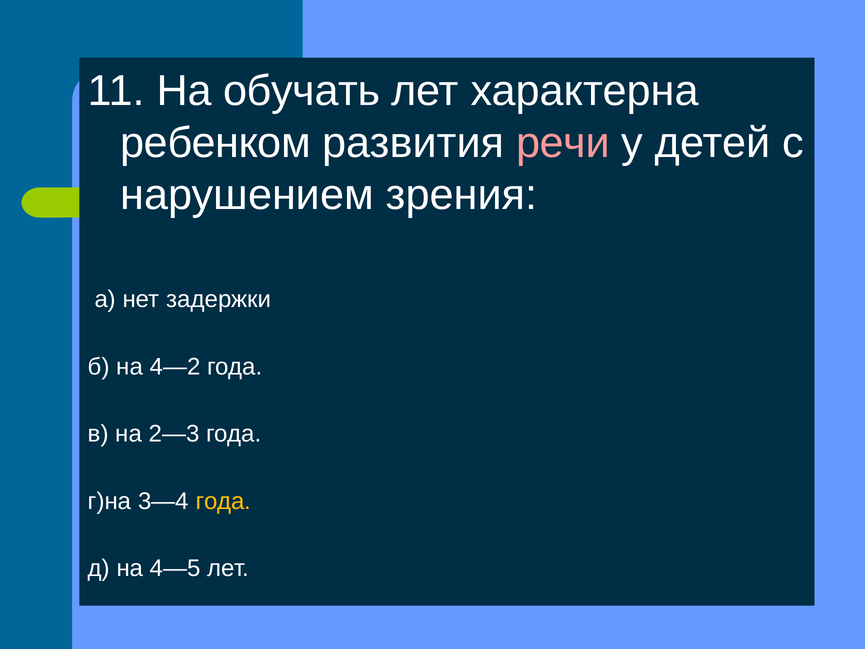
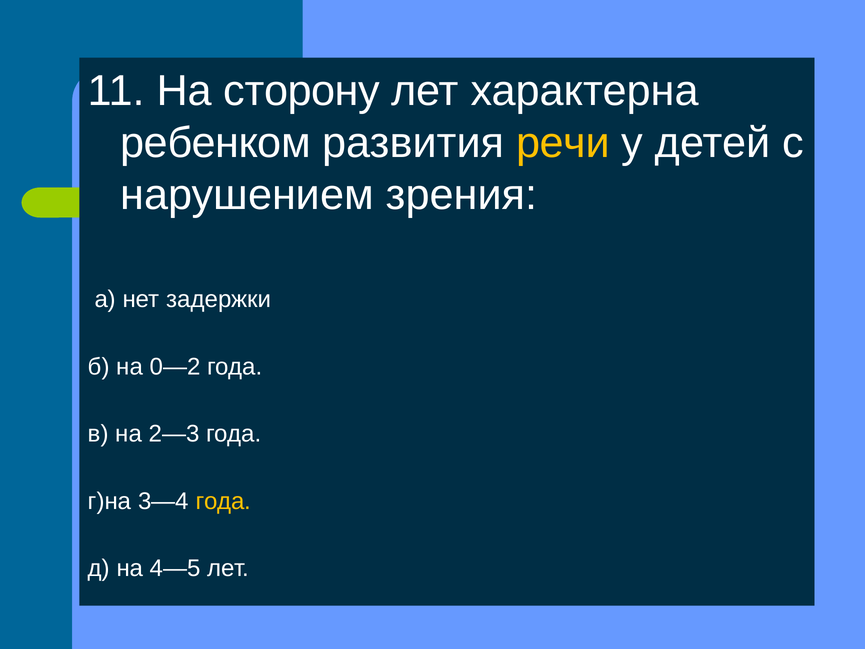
обучать: обучать -> сторону (302, 91)
речи colour: pink -> yellow (563, 143)
4—2: 4—2 -> 0—2 (175, 366)
